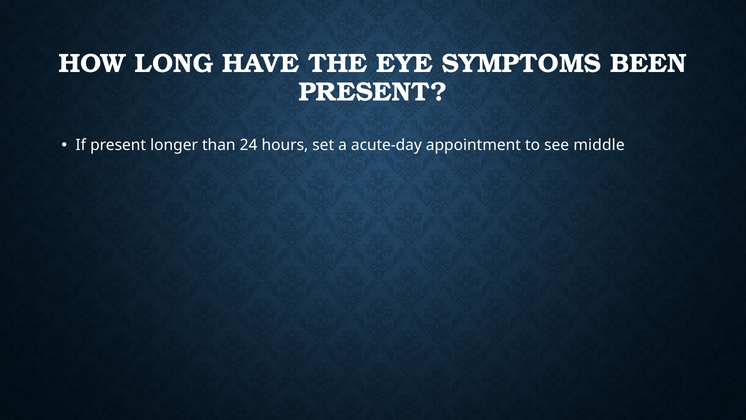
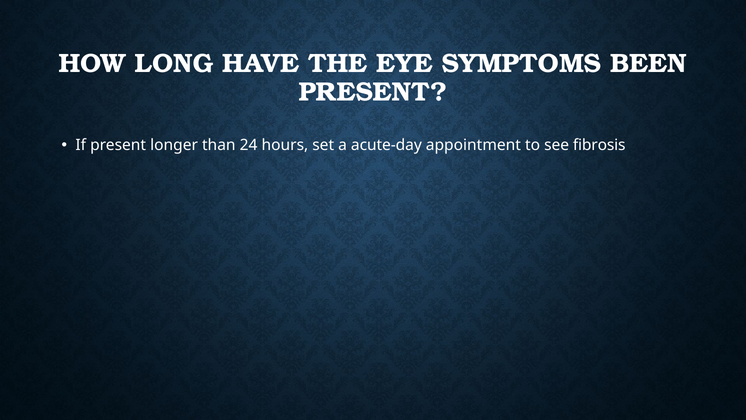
middle: middle -> fibrosis (599, 145)
